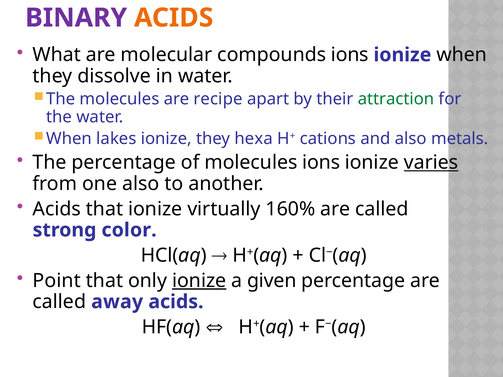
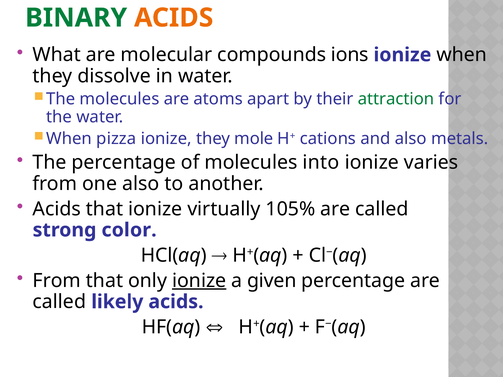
BINARY colour: purple -> green (76, 18)
recipe: recipe -> atoms (218, 99)
lakes: lakes -> pizza (116, 139)
hexa: hexa -> mole (254, 139)
molecules ions: ions -> into (321, 163)
varies underline: present -> none (431, 163)
160%: 160% -> 105% (290, 209)
Point: Point -> From (57, 281)
away: away -> likely (117, 302)
